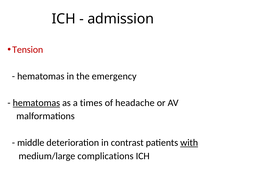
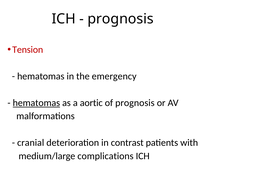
admission: admission -> prognosis (121, 19)
times: times -> aortic (91, 103)
of headache: headache -> prognosis (135, 103)
middle: middle -> cranial (31, 142)
with underline: present -> none (189, 142)
